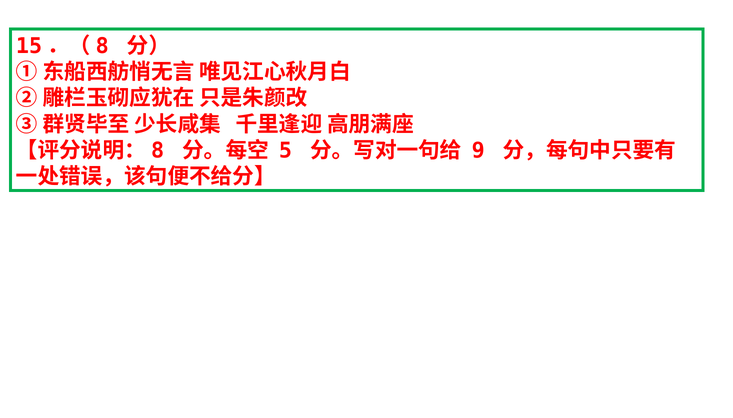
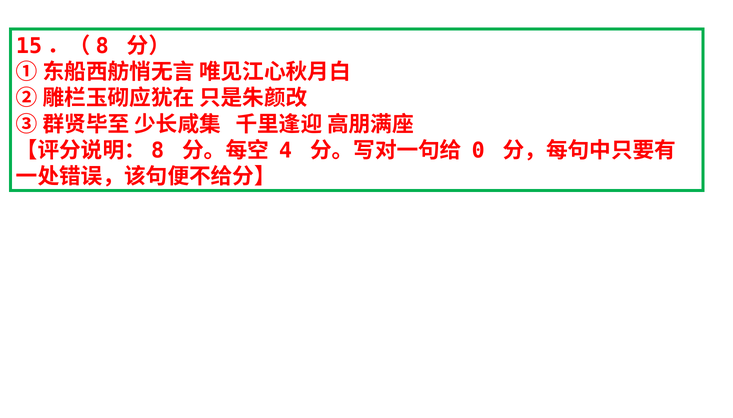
5: 5 -> 4 (285, 150)
9: 9 -> 0 (478, 150)
